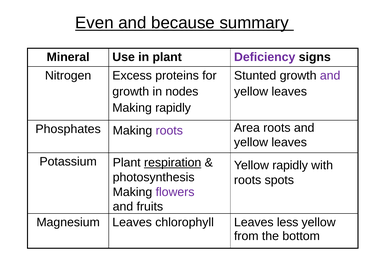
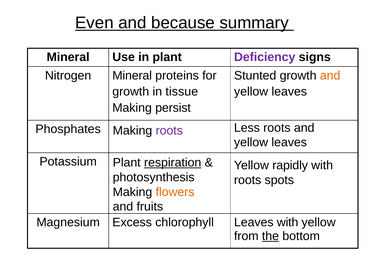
Nitrogen Excess: Excess -> Mineral (132, 75)
and colour: purple -> orange (330, 75)
nodes: nodes -> tissue (182, 92)
Making rapidly: rapidly -> persist (173, 108)
Area: Area -> Less (247, 128)
flowers colour: purple -> orange (175, 192)
Magnesium Leaves: Leaves -> Excess (132, 222)
Leaves less: less -> with (288, 222)
the underline: none -> present (270, 236)
